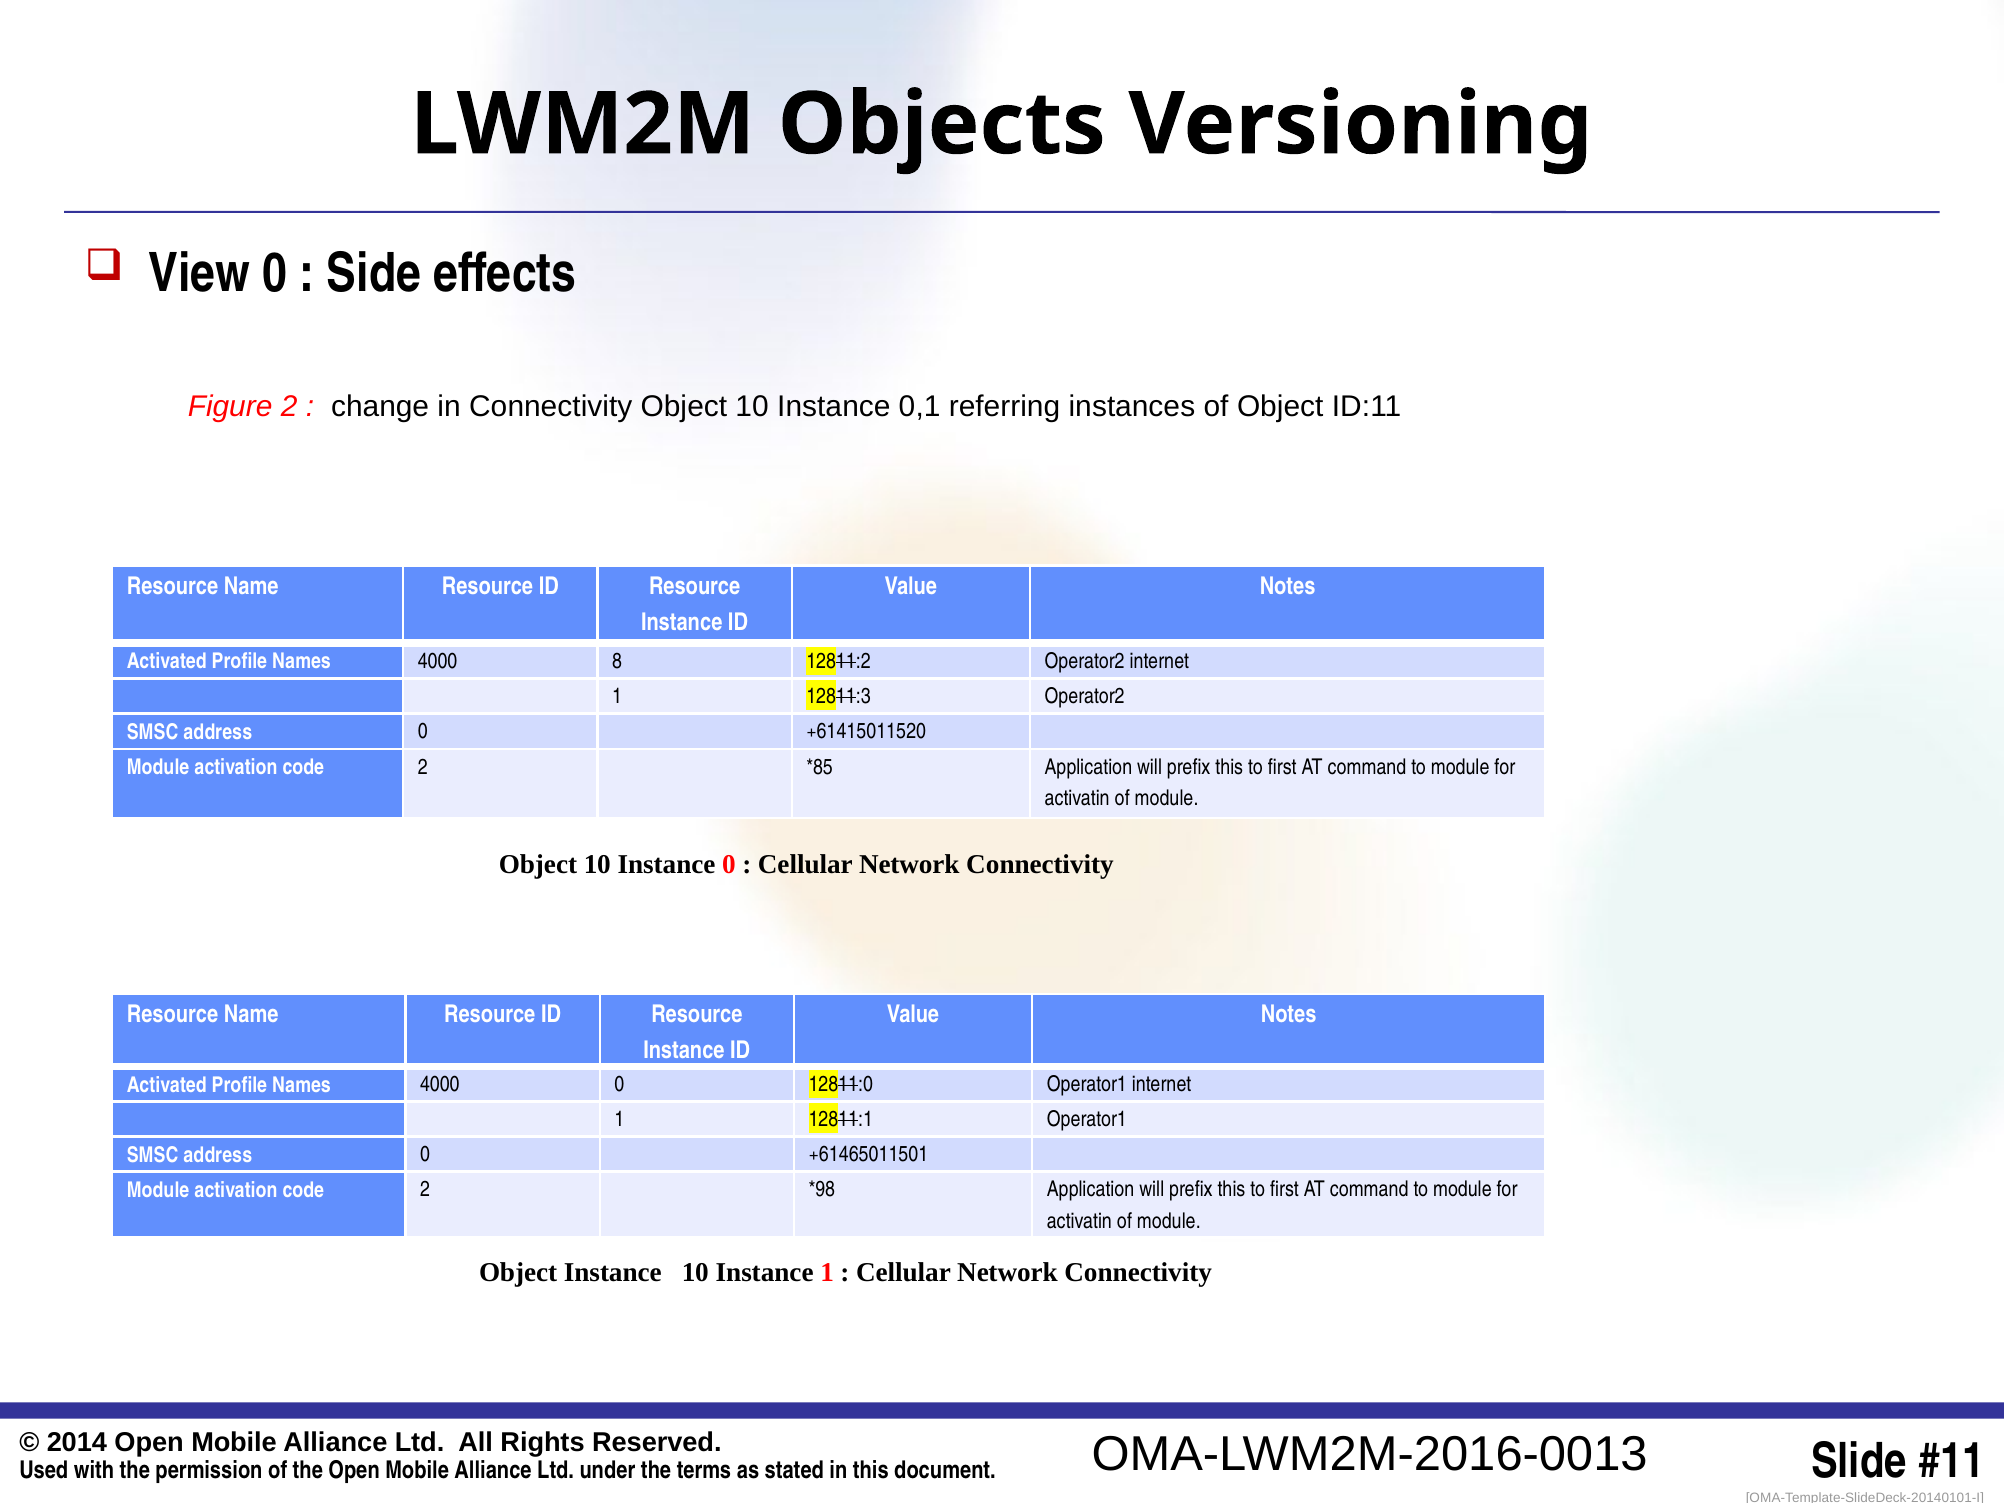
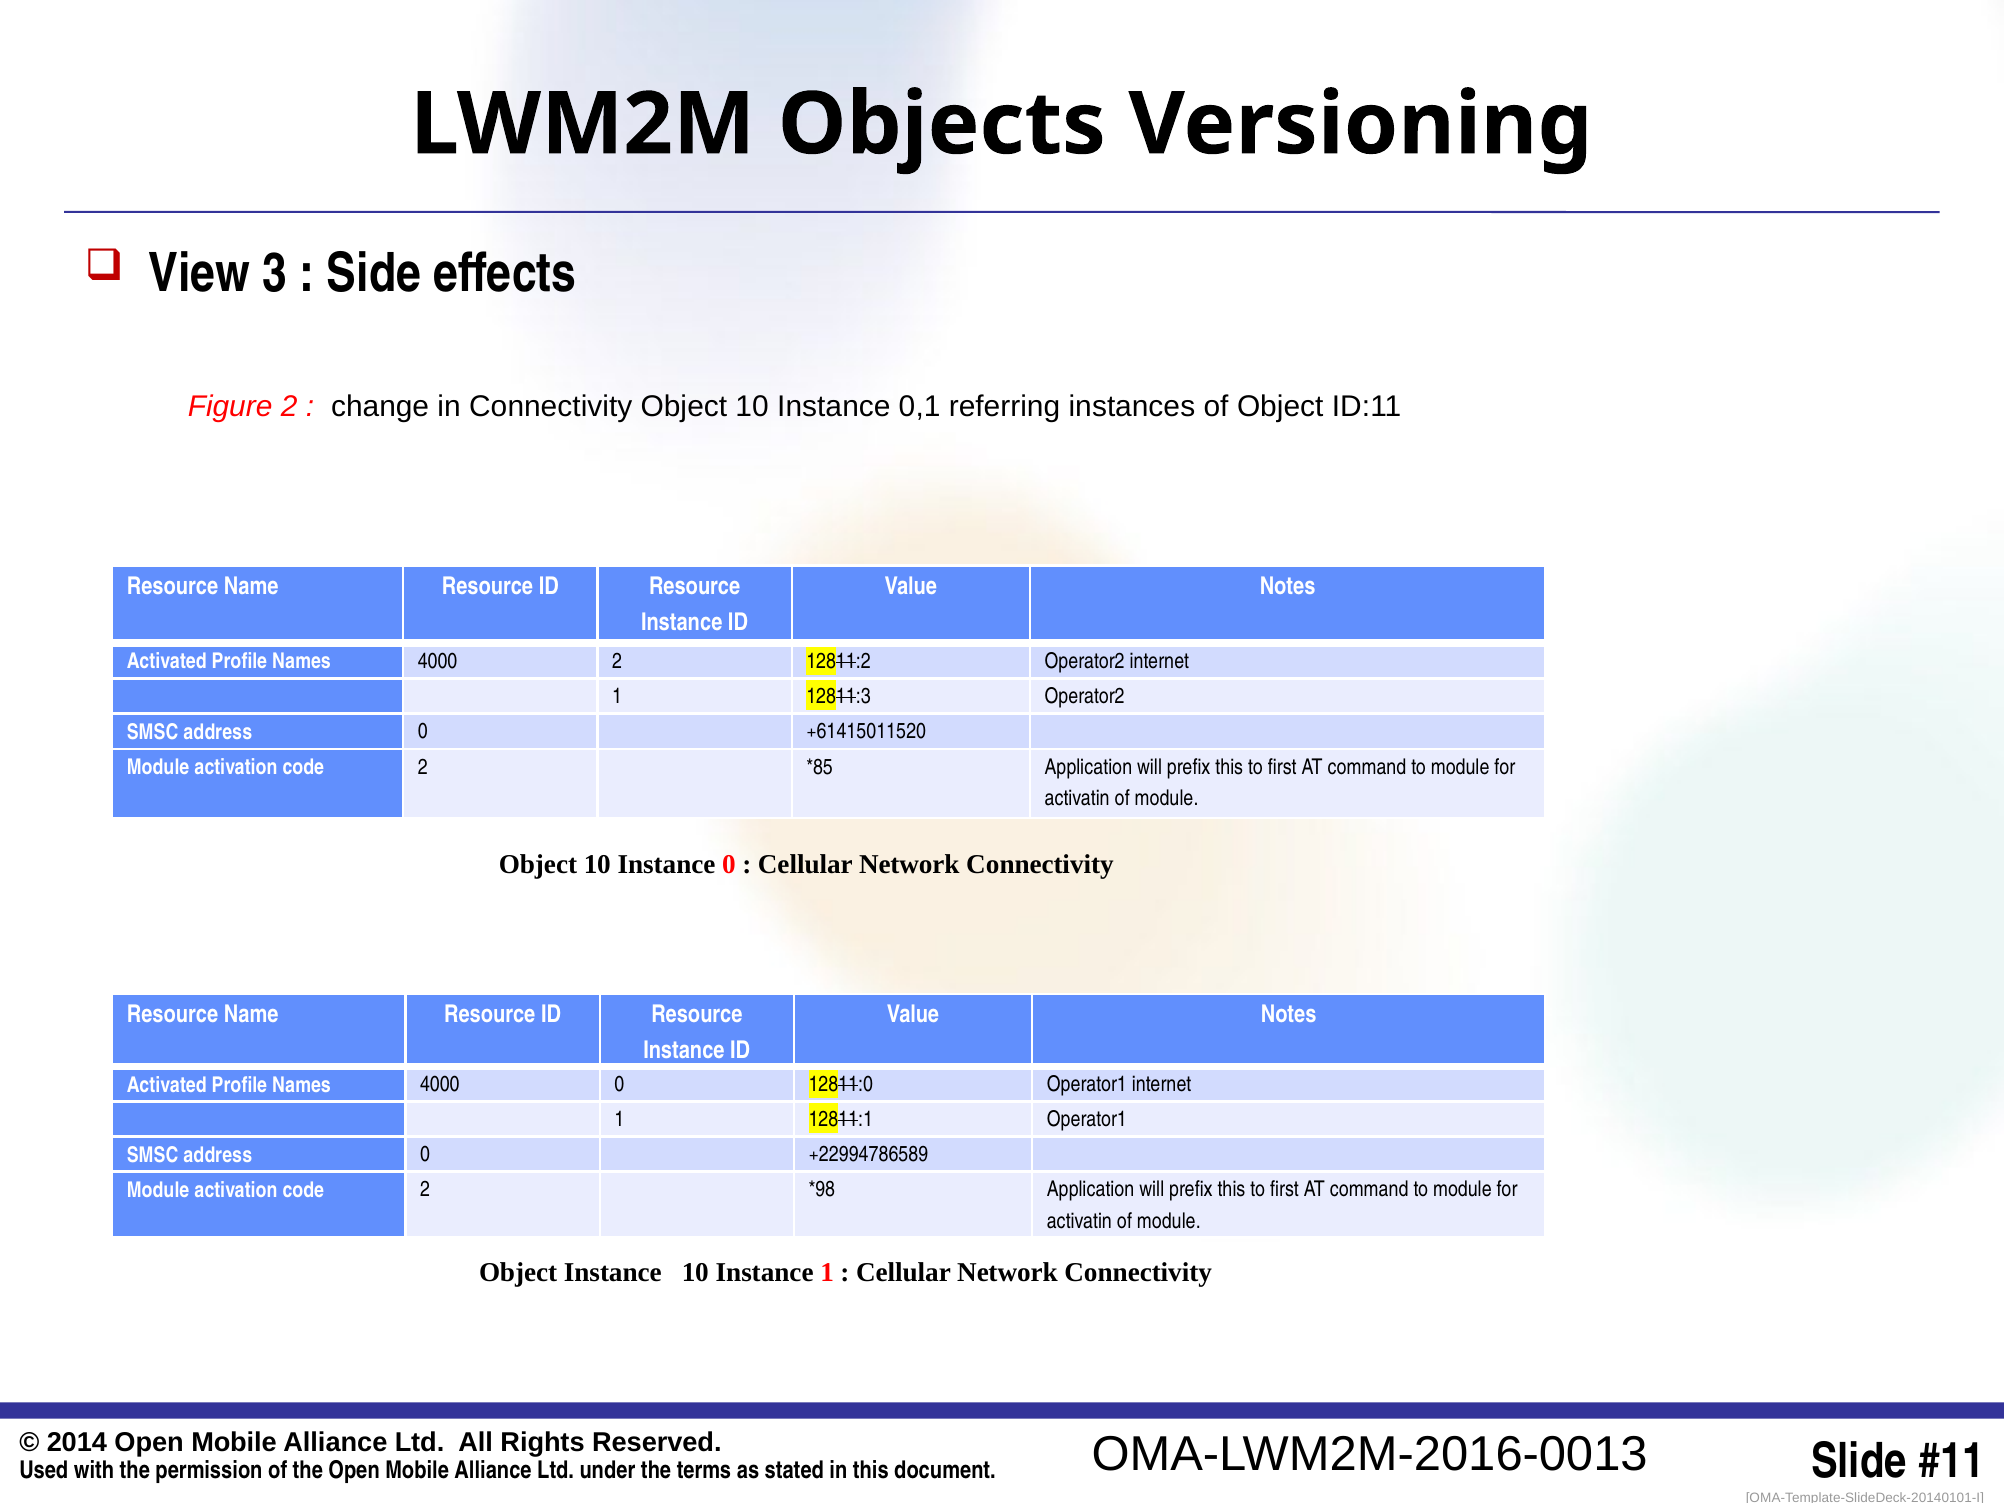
View 0: 0 -> 3 (275, 274)
4000 8: 8 -> 2 (617, 661)
+61465011501: +61465011501 -> +22994786589 (868, 1155)
